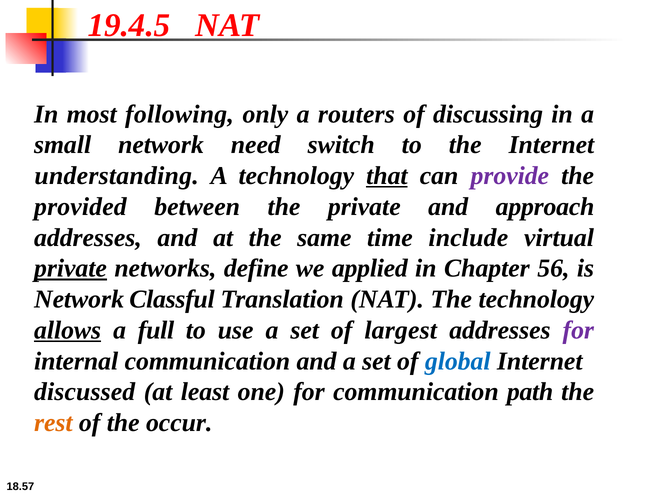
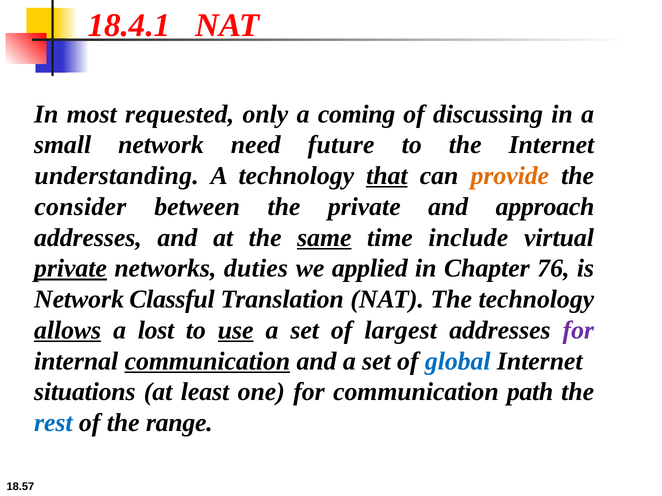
19.4.5: 19.4.5 -> 18.4.1 (129, 25)
following: following -> requested (180, 114)
routers: routers -> coming (357, 114)
switch: switch -> future (341, 145)
provide colour: purple -> orange (510, 176)
provided: provided -> consider (80, 207)
same underline: none -> present (324, 238)
define: define -> duties (256, 269)
56: 56 -> 76 (553, 269)
full: full -> lost (156, 331)
use underline: none -> present (236, 331)
communication underline: none -> present (207, 361)
discussed: discussed -> situations (85, 392)
rest colour: orange -> blue (53, 423)
occur: occur -> range (179, 423)
